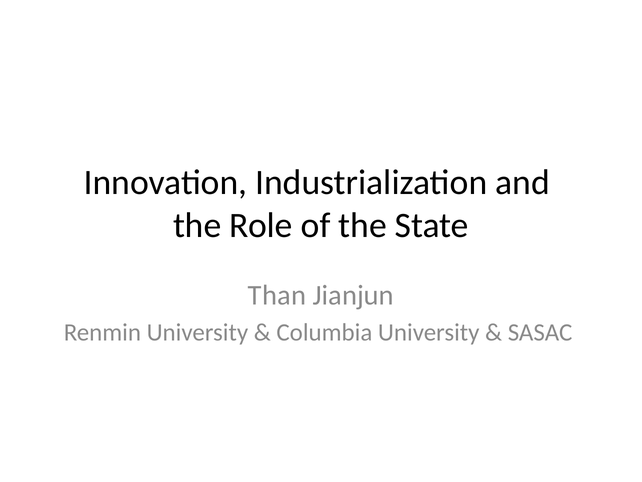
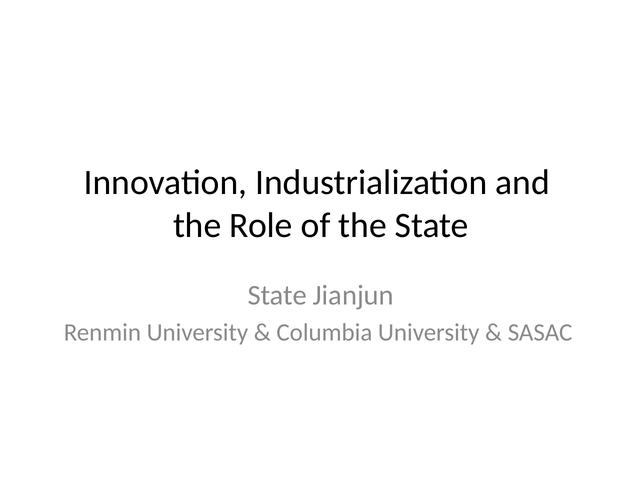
Than: Than -> State (277, 295)
